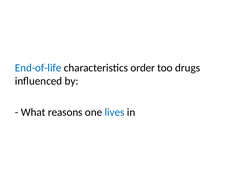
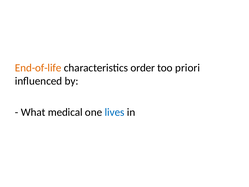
End-of-life colour: blue -> orange (38, 68)
drugs: drugs -> priori (188, 68)
reasons: reasons -> medical (65, 112)
